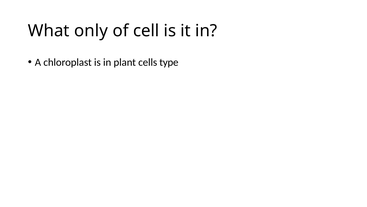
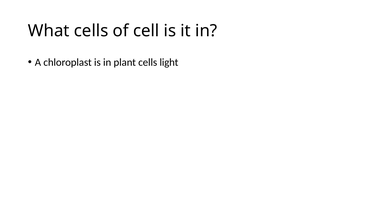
What only: only -> cells (91, 31)
type: type -> light (169, 62)
